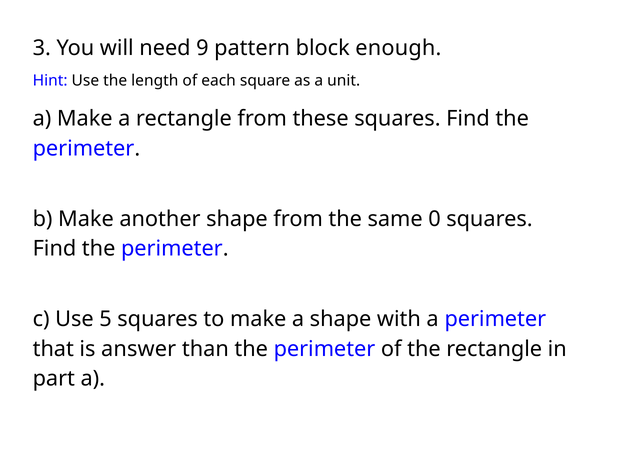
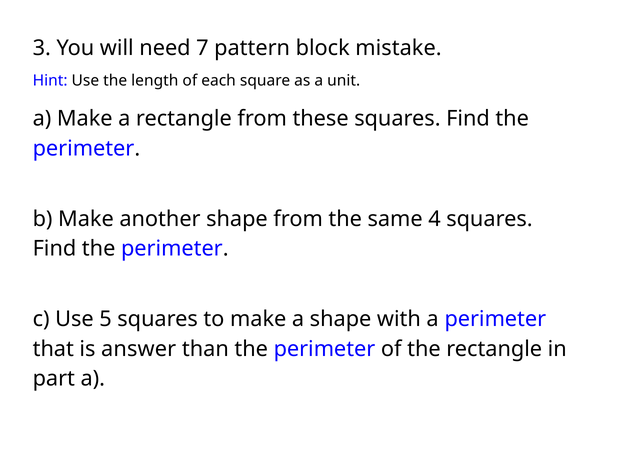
9: 9 -> 7 (202, 48)
enough: enough -> mistake (398, 48)
0: 0 -> 4 (434, 219)
